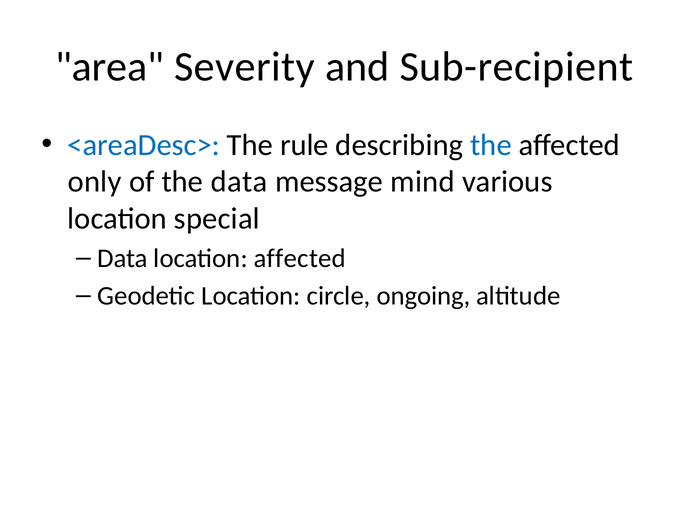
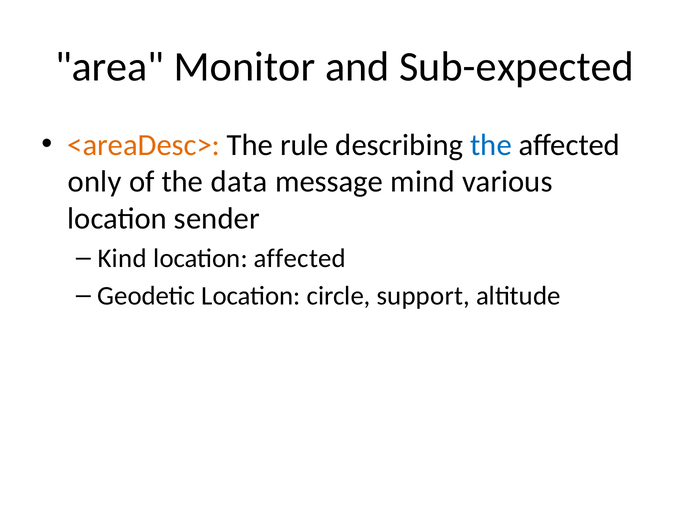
Severity: Severity -> Monitor (245, 67)
Sub-recipient: Sub-recipient -> Sub-expected (516, 67)
<areaDesc> colour: blue -> orange (144, 145)
special: special -> sender (217, 218)
Data: Data -> Kind (122, 258)
ongoing: ongoing -> support (423, 296)
